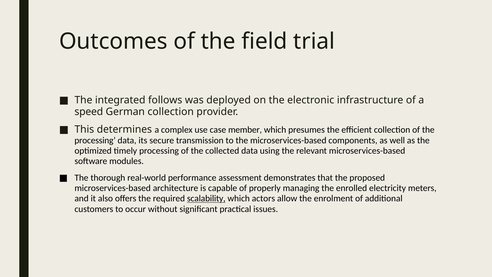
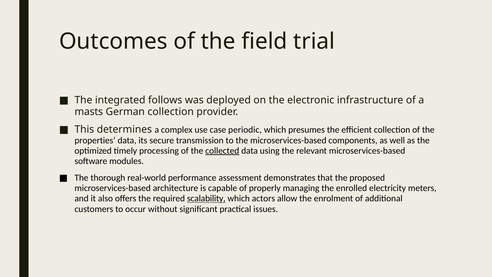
speed: speed -> masts (89, 112)
member: member -> periodic (245, 130)
processing: processing -> properties (95, 140)
collected underline: none -> present (222, 151)
